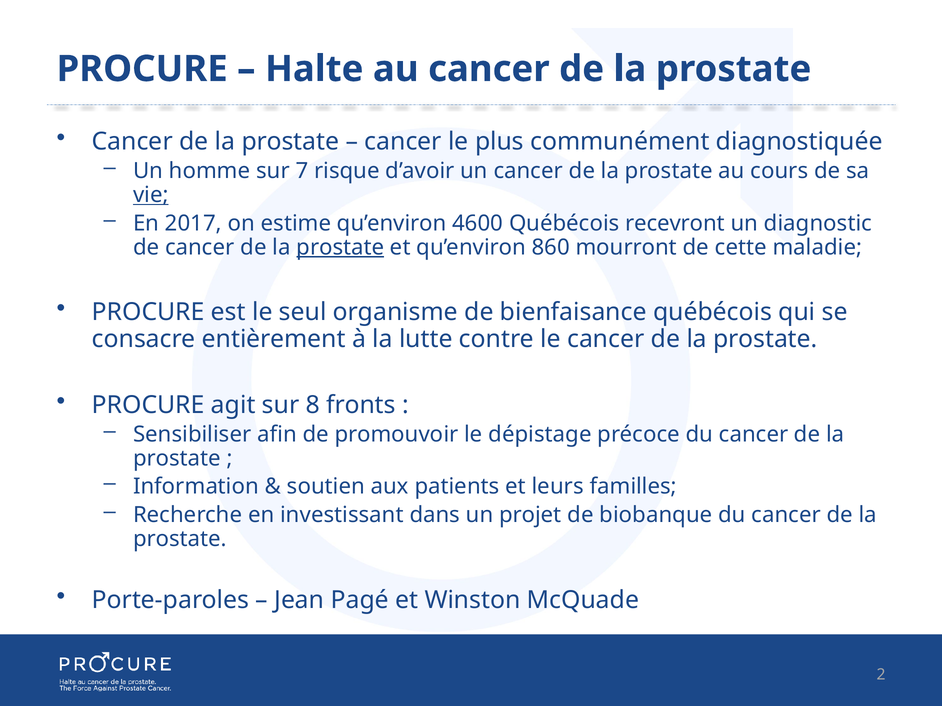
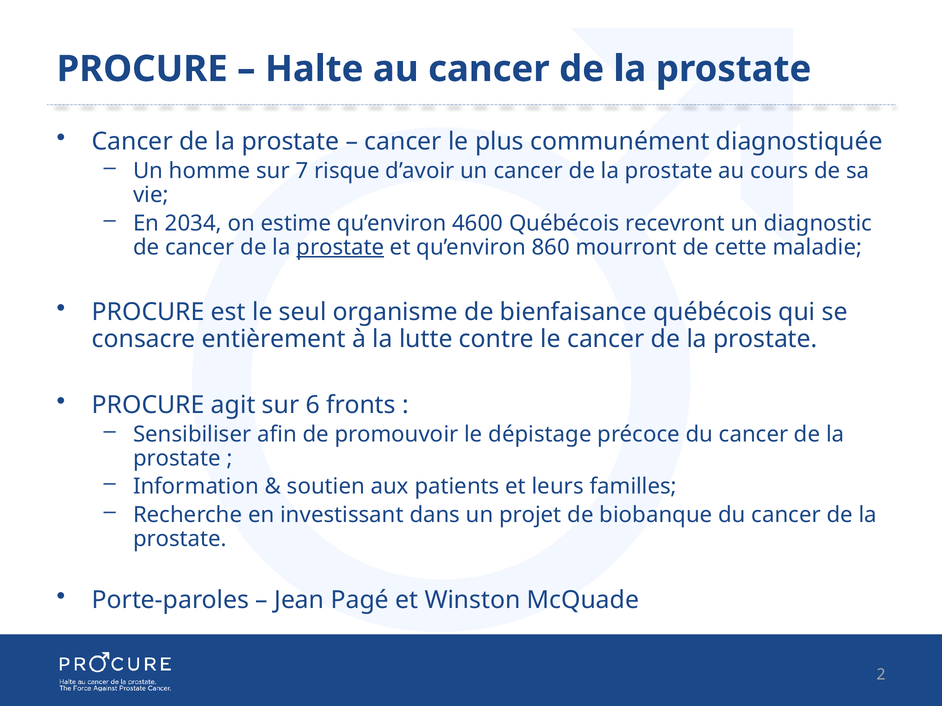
vie underline: present -> none (151, 195)
2017: 2017 -> 2034 (193, 223)
8: 8 -> 6 (313, 405)
